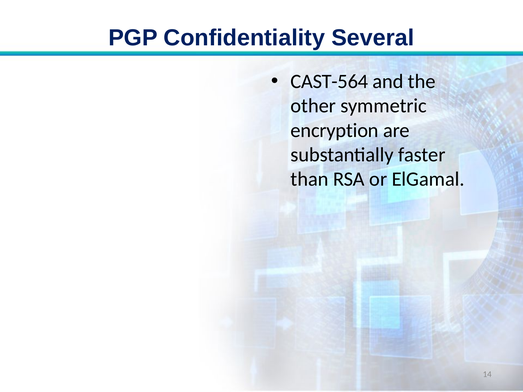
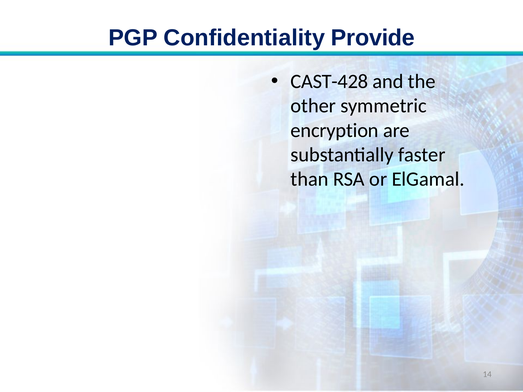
Several: Several -> Provide (373, 38)
CAST-564: CAST-564 -> CAST-428 (329, 82)
